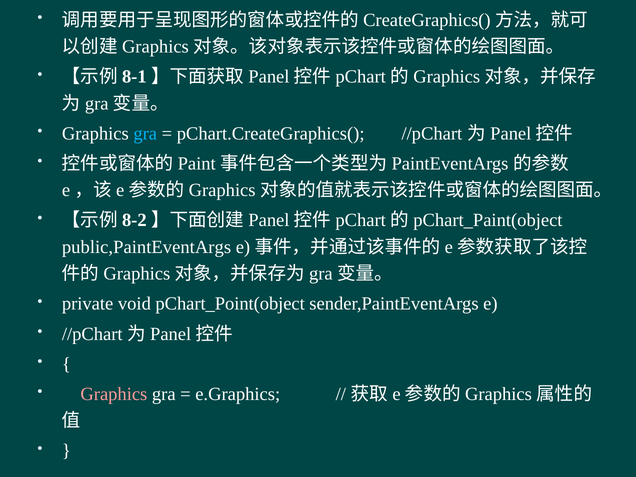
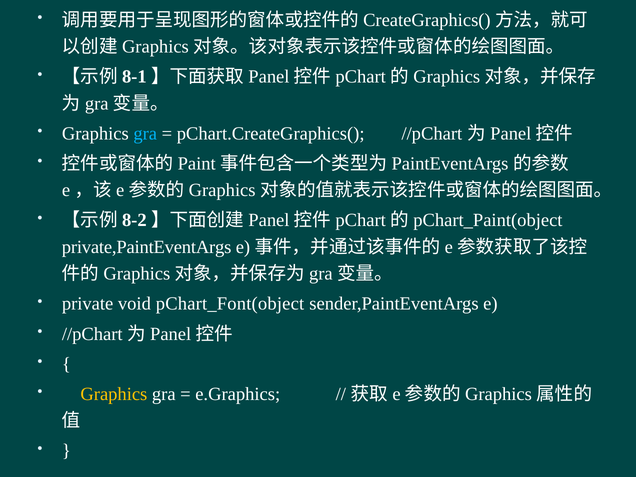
public,PaintEventArgs: public,PaintEventArgs -> private,PaintEventArgs (147, 247)
pChart_Point(object: pChart_Point(object -> pChart_Font(object (230, 304)
Graphics colour: pink -> yellow (114, 394)
